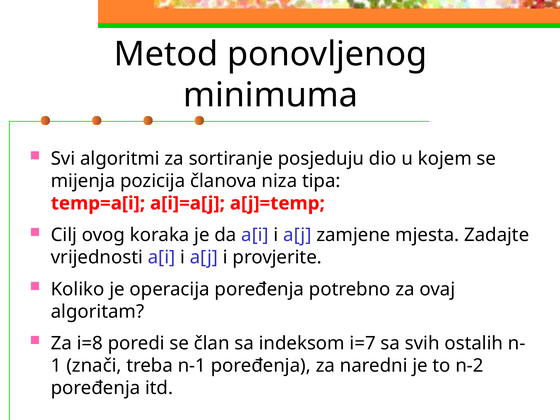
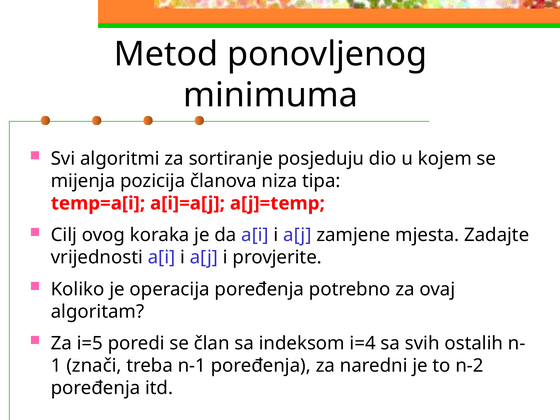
i=8: i=8 -> i=5 (90, 343)
i=7: i=7 -> i=4 (363, 343)
